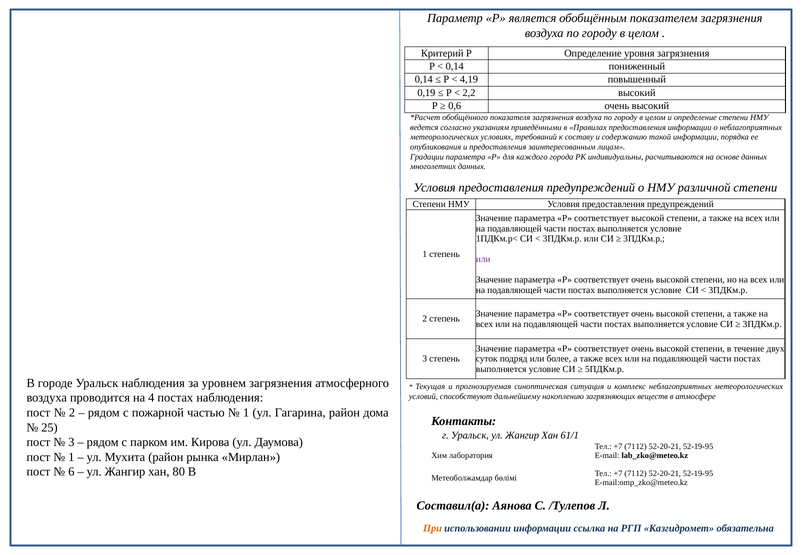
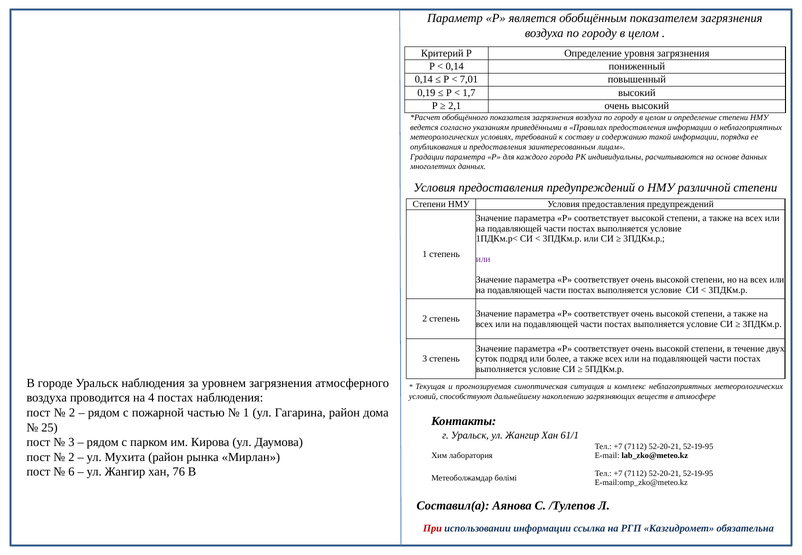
4,19: 4,19 -> 7,01 (469, 80)
2,2: 2,2 -> 1,7 (469, 93)
0,6: 0,6 -> 2,1 (455, 106)
1: 1 -> 2 (71, 457)
80: 80 -> 76 (179, 472)
При colour: orange -> red (432, 529)
